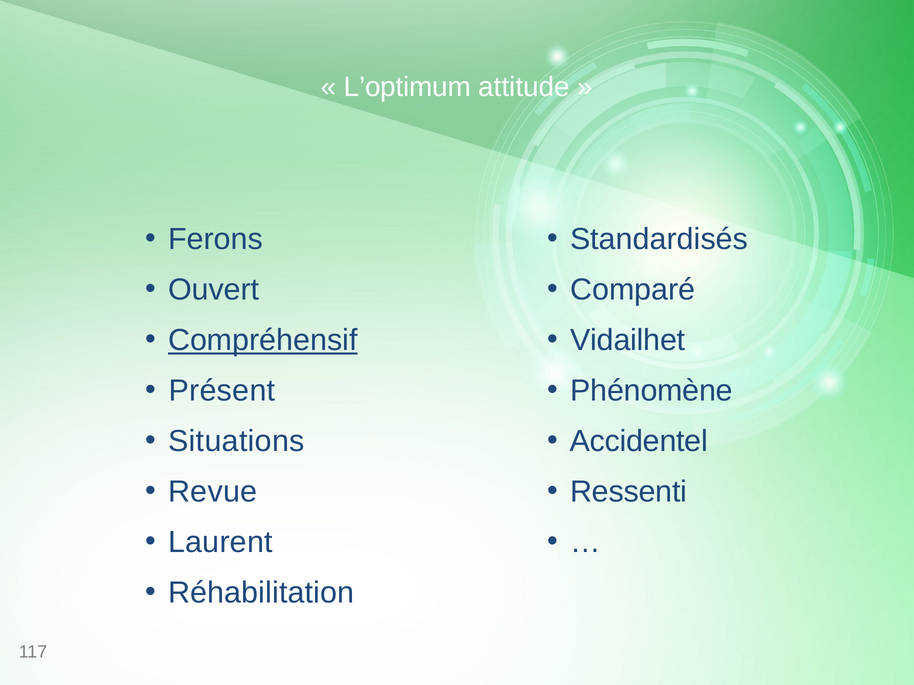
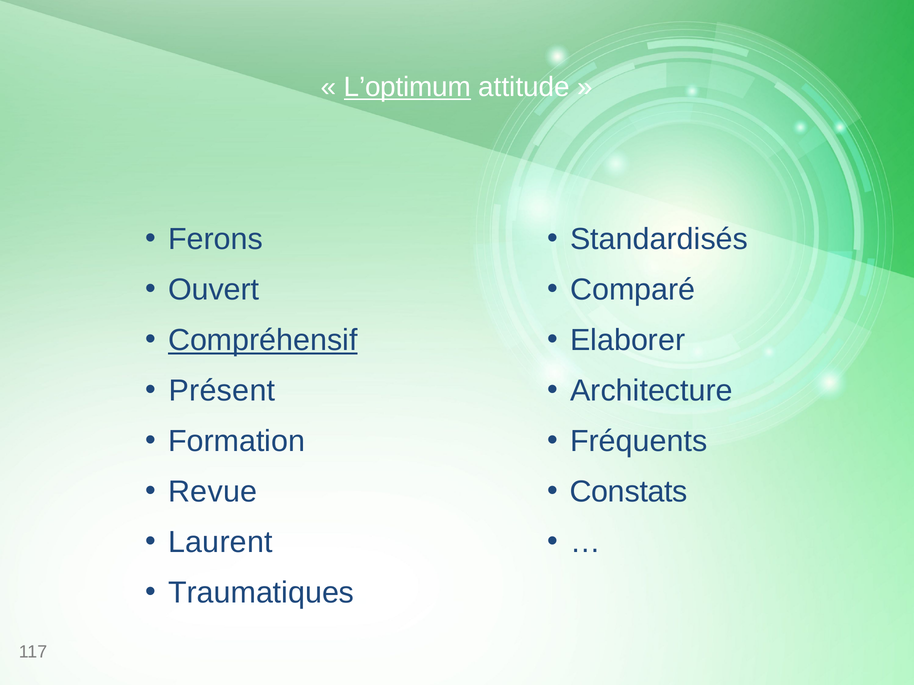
L’optimum underline: none -> present (407, 87)
Vidailhet: Vidailhet -> Elaborer (628, 341)
Phénomène: Phénomène -> Architecture (651, 391)
Situations: Situations -> Formation (237, 442)
Accidentel: Accidentel -> Fréquents (639, 442)
Ressenti: Ressenti -> Constats (629, 492)
Réhabilitation: Réhabilitation -> Traumatiques (261, 593)
